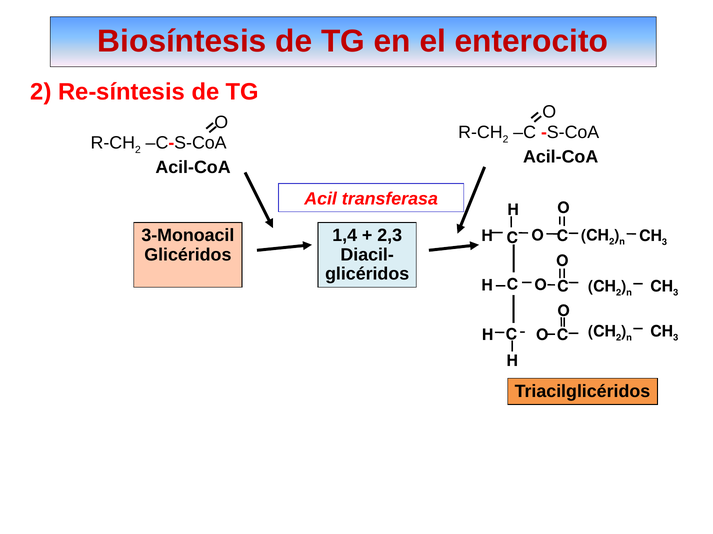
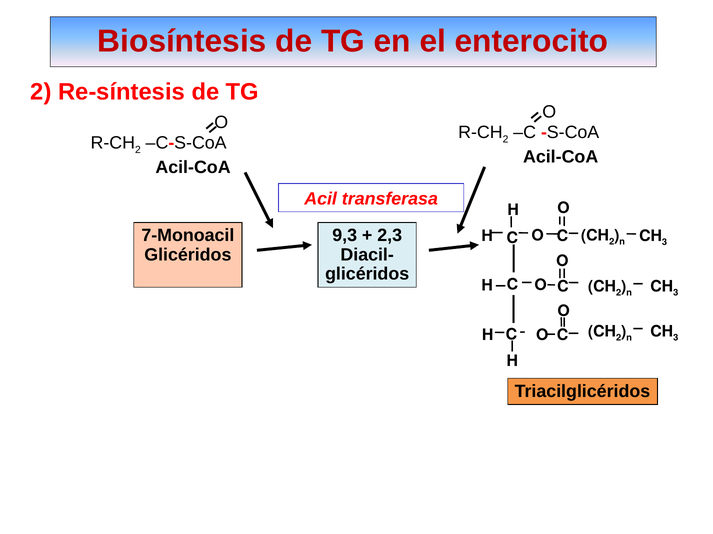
3-Monoacil: 3-Monoacil -> 7-Monoacil (188, 236)
1,4: 1,4 -> 9,3 (345, 236)
